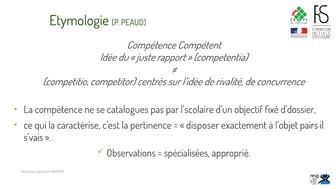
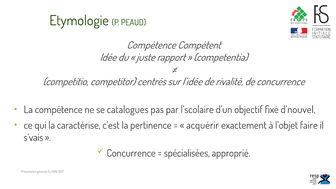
d’dossier: d’dossier -> d’nouvel (298, 110)
disposer: disposer -> acquérir (203, 125)
pairs: pairs -> faire (309, 125)
Observations: Observations -> Concurrence (131, 153)
